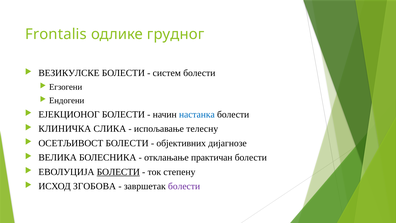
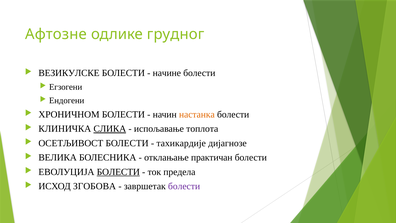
Frontalis: Frontalis -> Афтозне (56, 34)
систем: систем -> начине (167, 73)
ЕЈЕКЦИОНОГ: ЕЈЕКЦИОНОГ -> ХРОНИЧНОМ (69, 114)
настанка colour: blue -> orange (197, 114)
СЛИКА underline: none -> present (110, 129)
телесну: телесну -> топлота (202, 129)
објективних: објективних -> тахикардије (181, 143)
степену: степену -> предела (179, 172)
